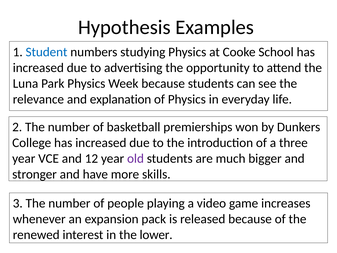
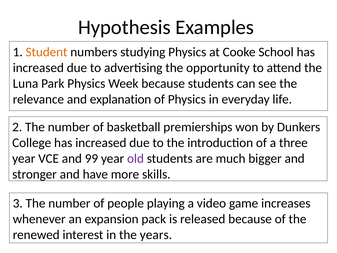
Student colour: blue -> orange (47, 52)
12: 12 -> 99 (91, 158)
lower: lower -> years (156, 235)
